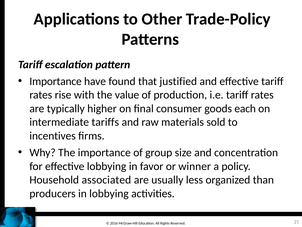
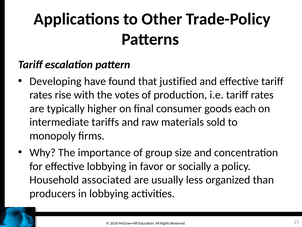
Importance: Importance -> Developing (55, 81)
value: value -> votes (127, 95)
incentives: incentives -> monopoly (53, 136)
winner: winner -> socially (195, 166)
